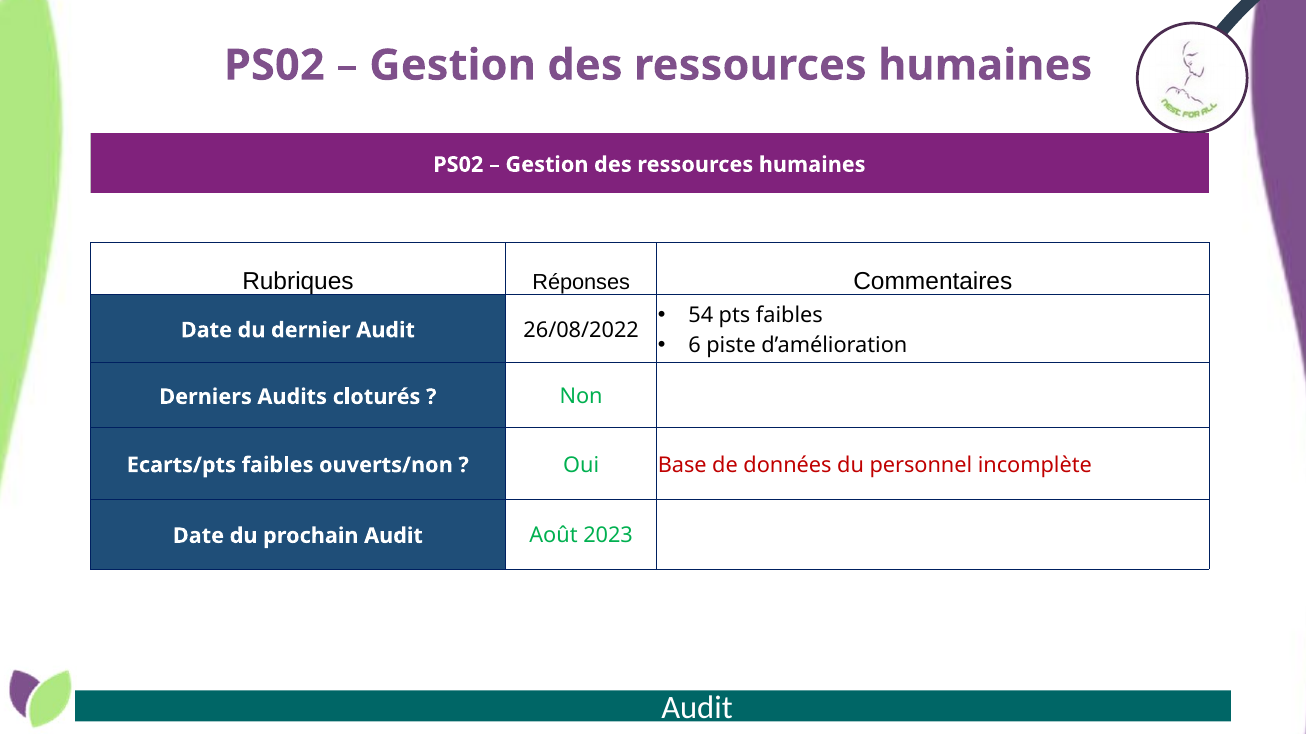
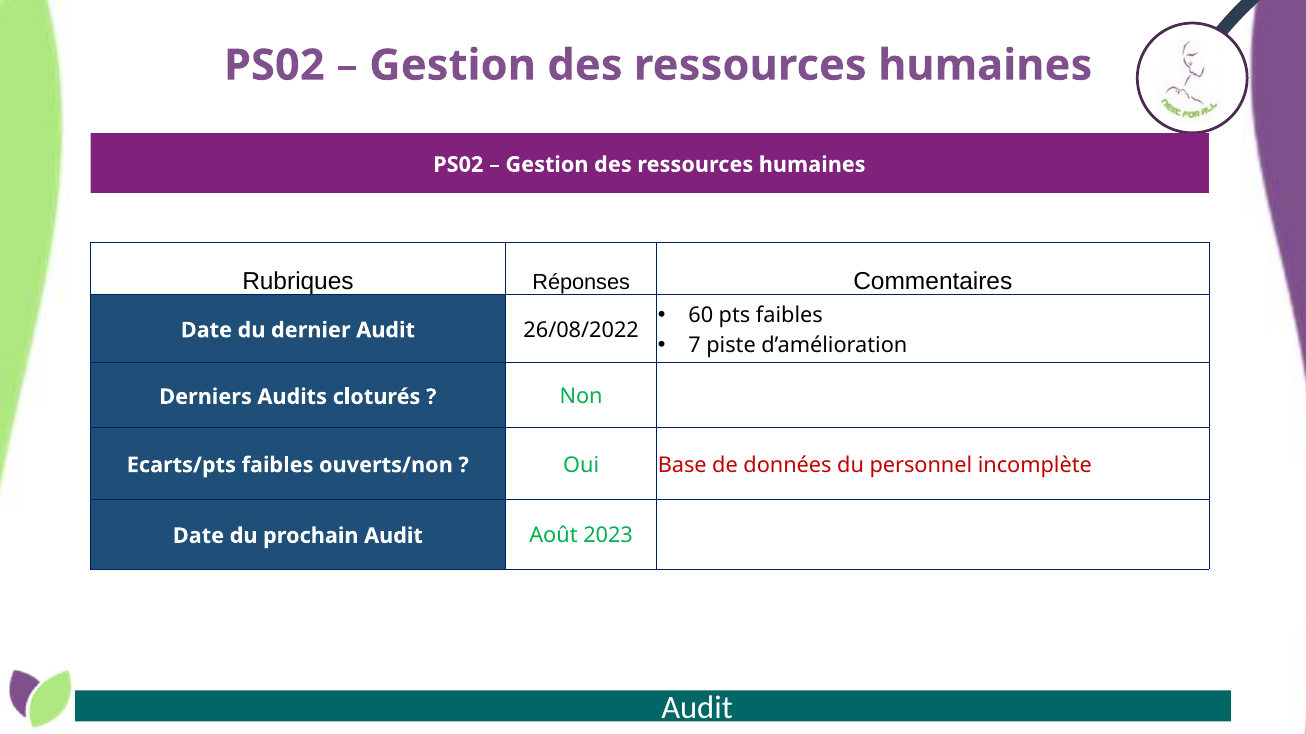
54: 54 -> 60 (701, 316)
6: 6 -> 7 (695, 345)
